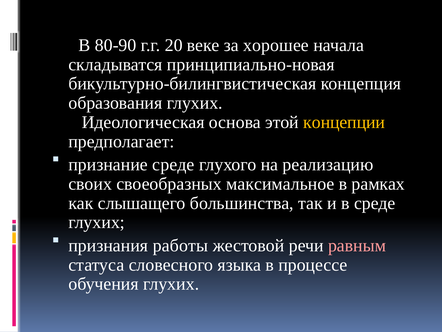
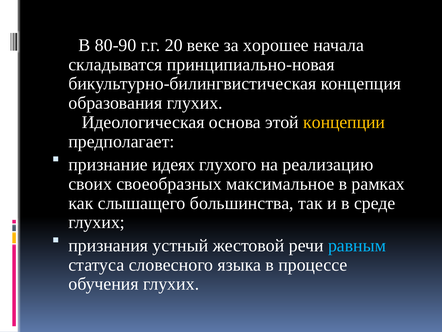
признание среде: среде -> идеях (174, 164)
работы: работы -> устный (180, 245)
равным colour: pink -> light blue (357, 245)
